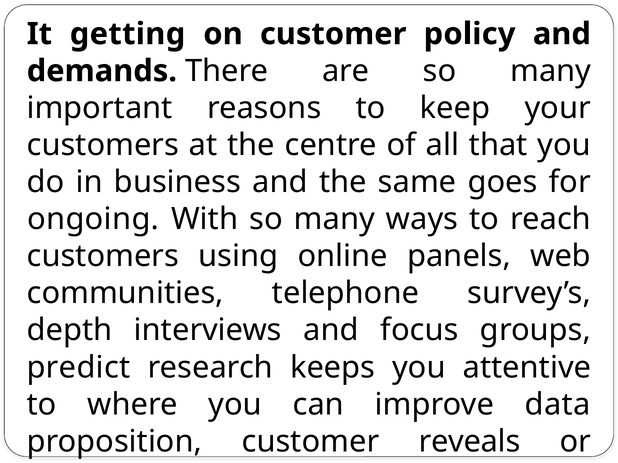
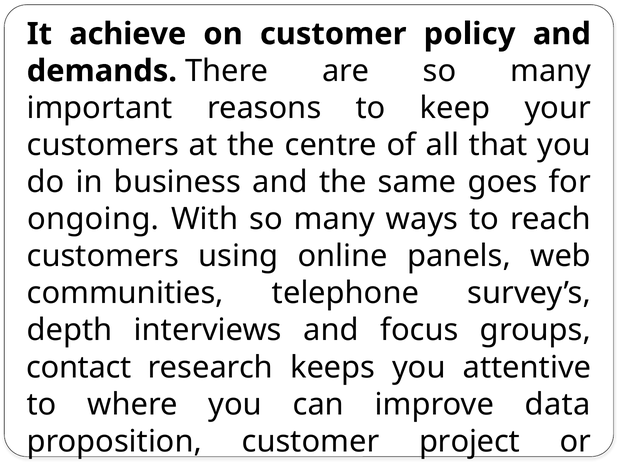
getting: getting -> achieve (128, 34)
predict: predict -> contact (79, 368)
reveals: reveals -> project (470, 442)
